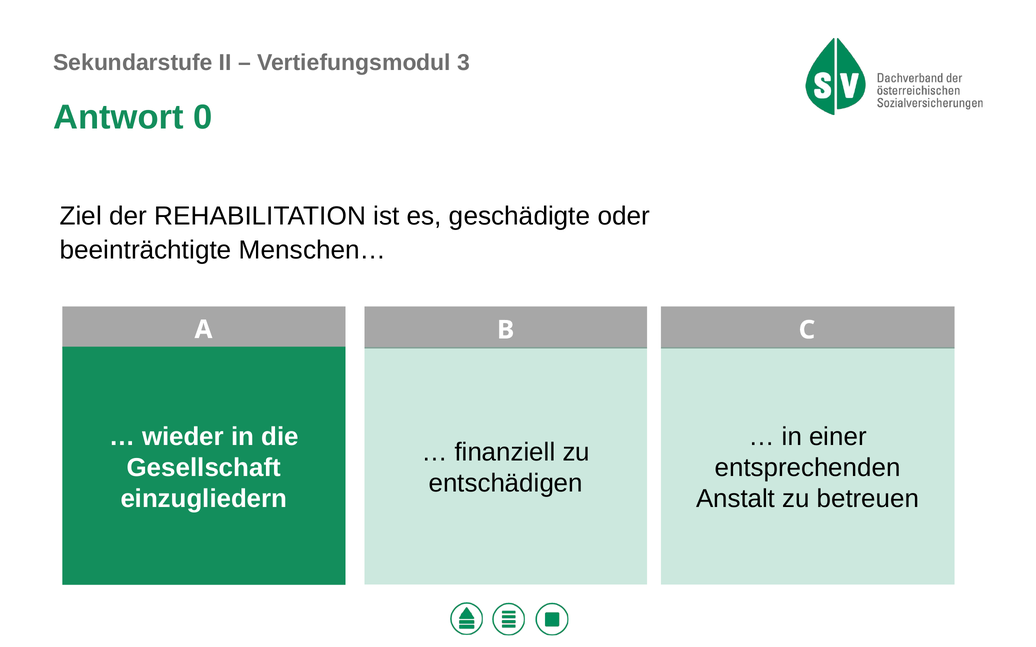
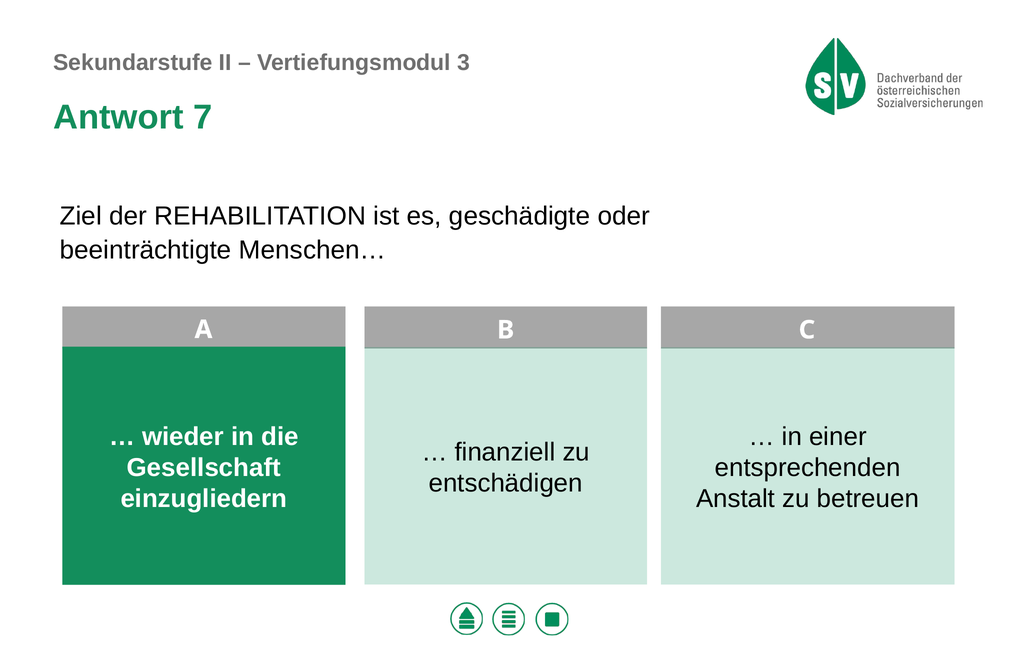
0: 0 -> 7 (203, 117)
